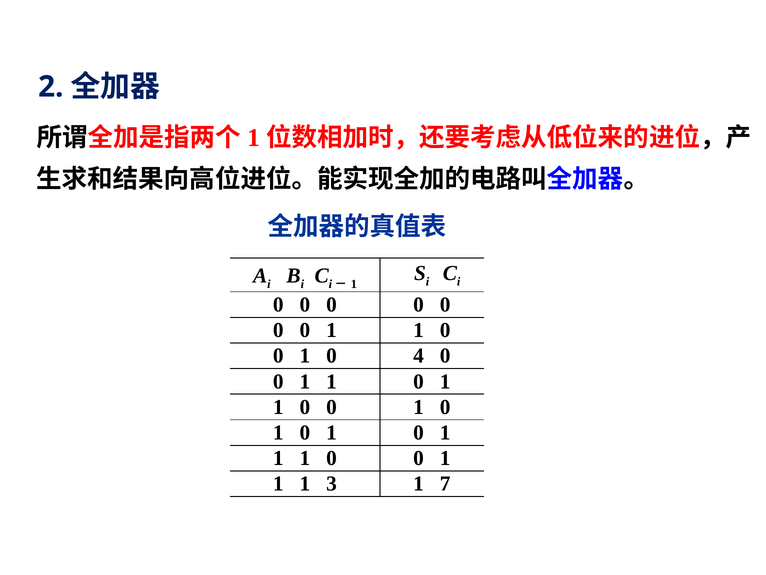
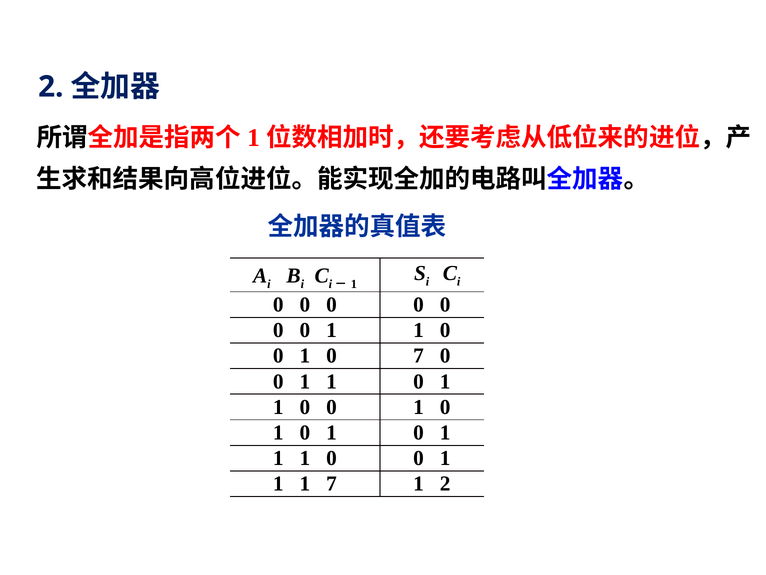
0 4: 4 -> 7 (419, 356)
1 3: 3 -> 7 (331, 484)
1 7: 7 -> 2 (445, 484)
